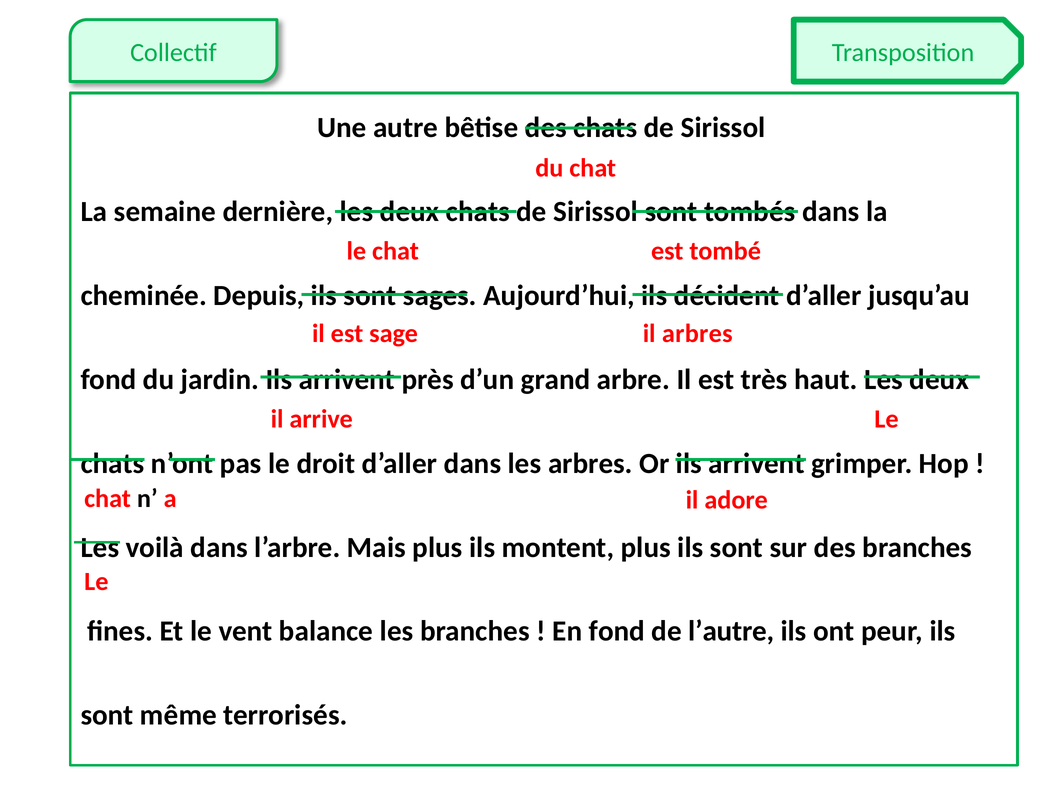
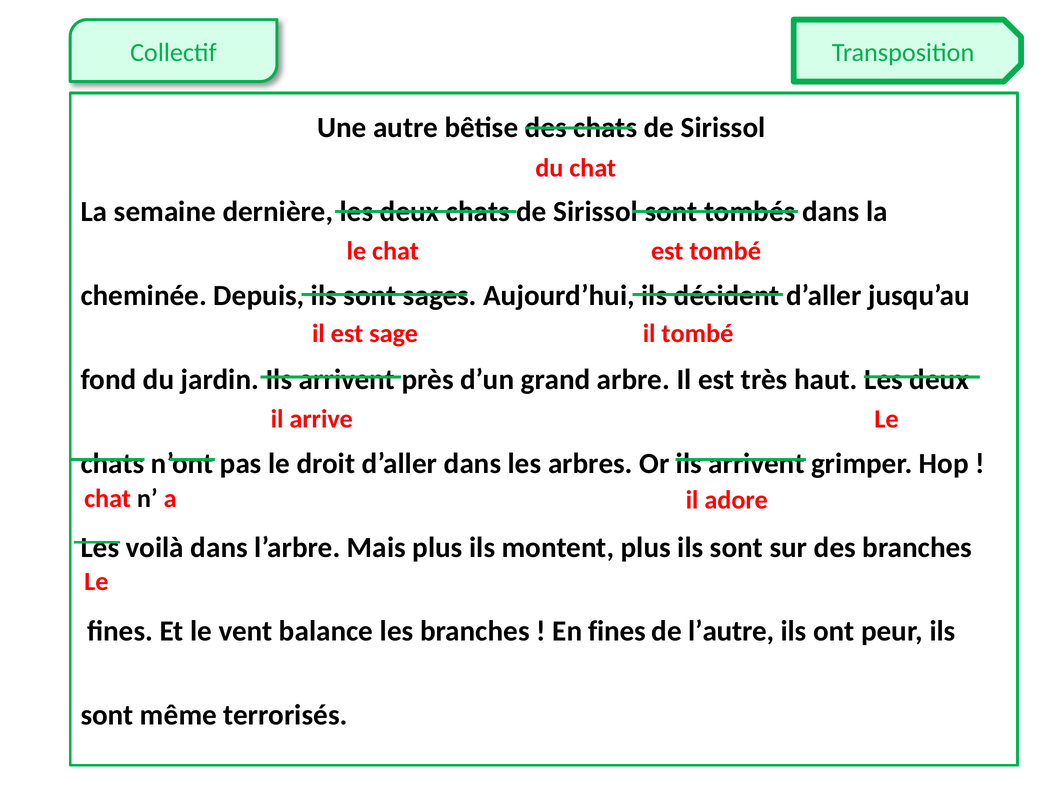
il arbres: arbres -> tombé (697, 334)
En fond: fond -> fines (617, 632)
